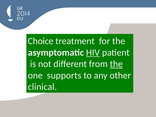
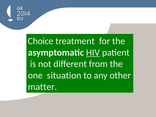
the underline: present -> none (116, 64)
supports: supports -> situation (64, 75)
clinical: clinical -> matter (42, 87)
